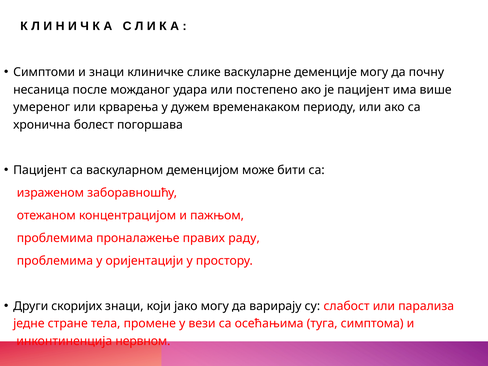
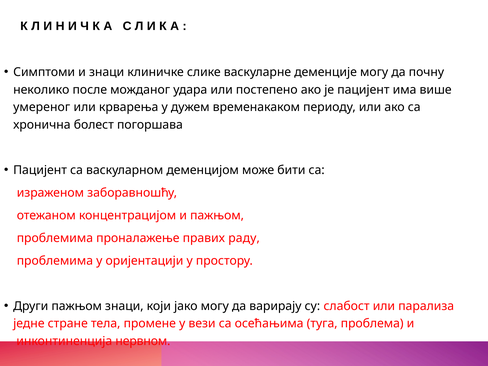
несаница: несаница -> неколико (41, 90)
Други скоријих: скоријих -> пажњом (77, 306)
симптома: симптома -> проблема (372, 324)
